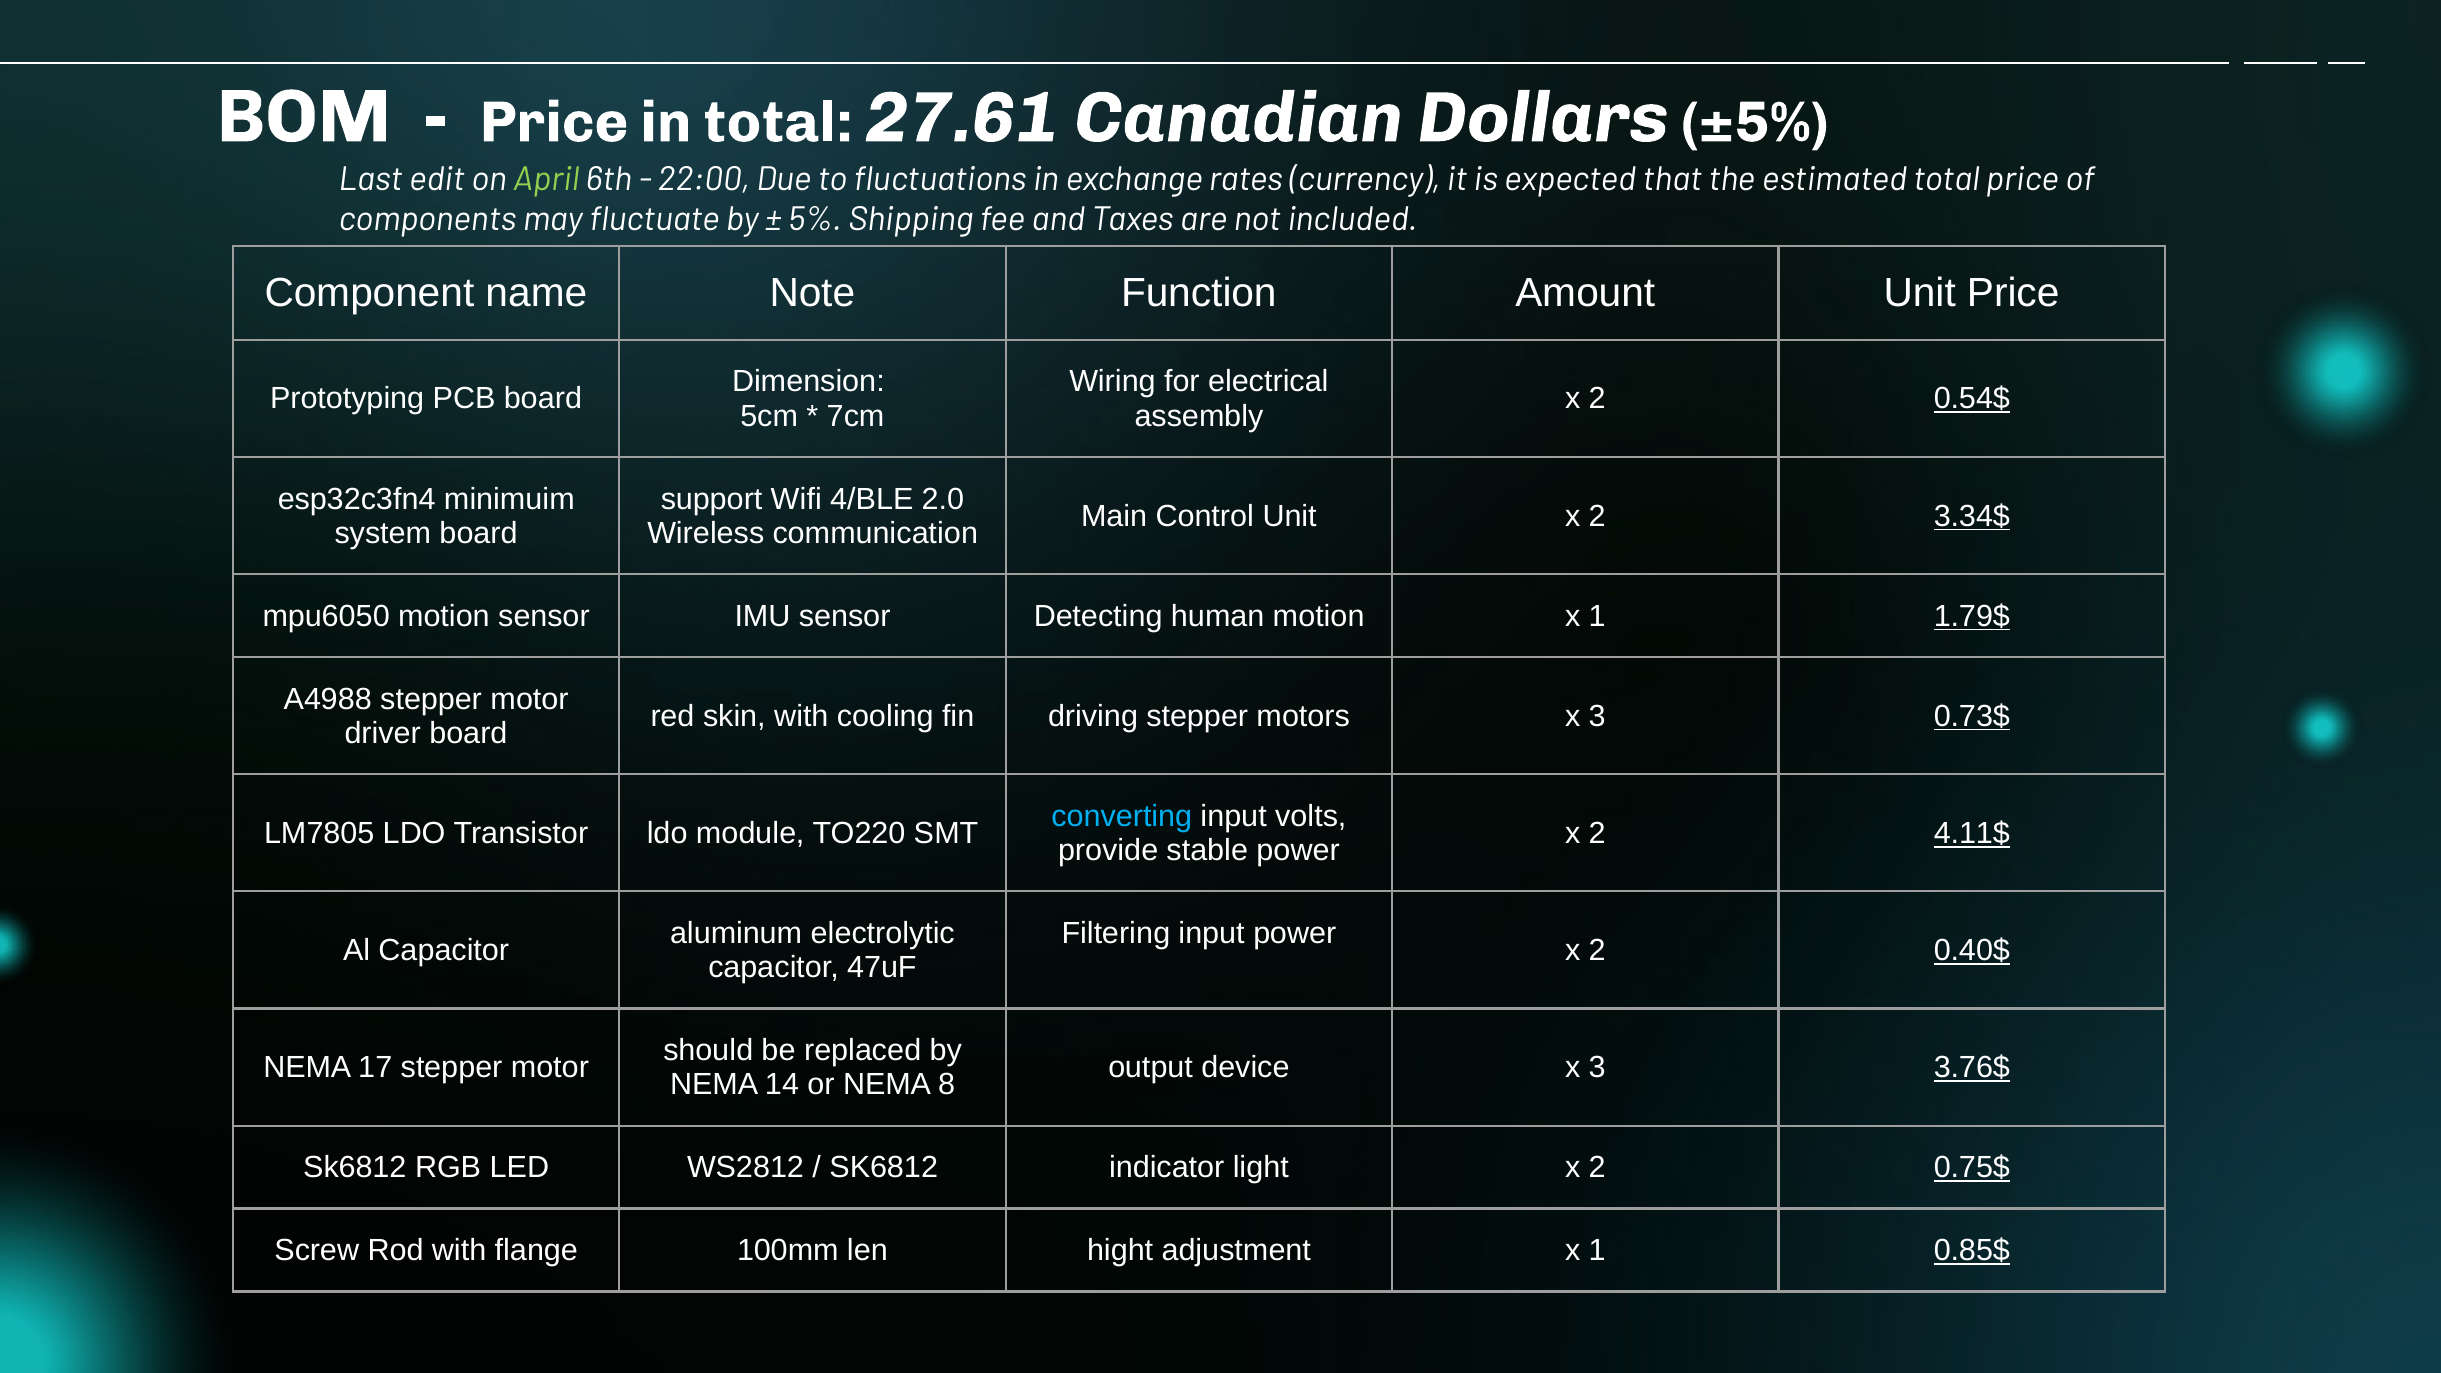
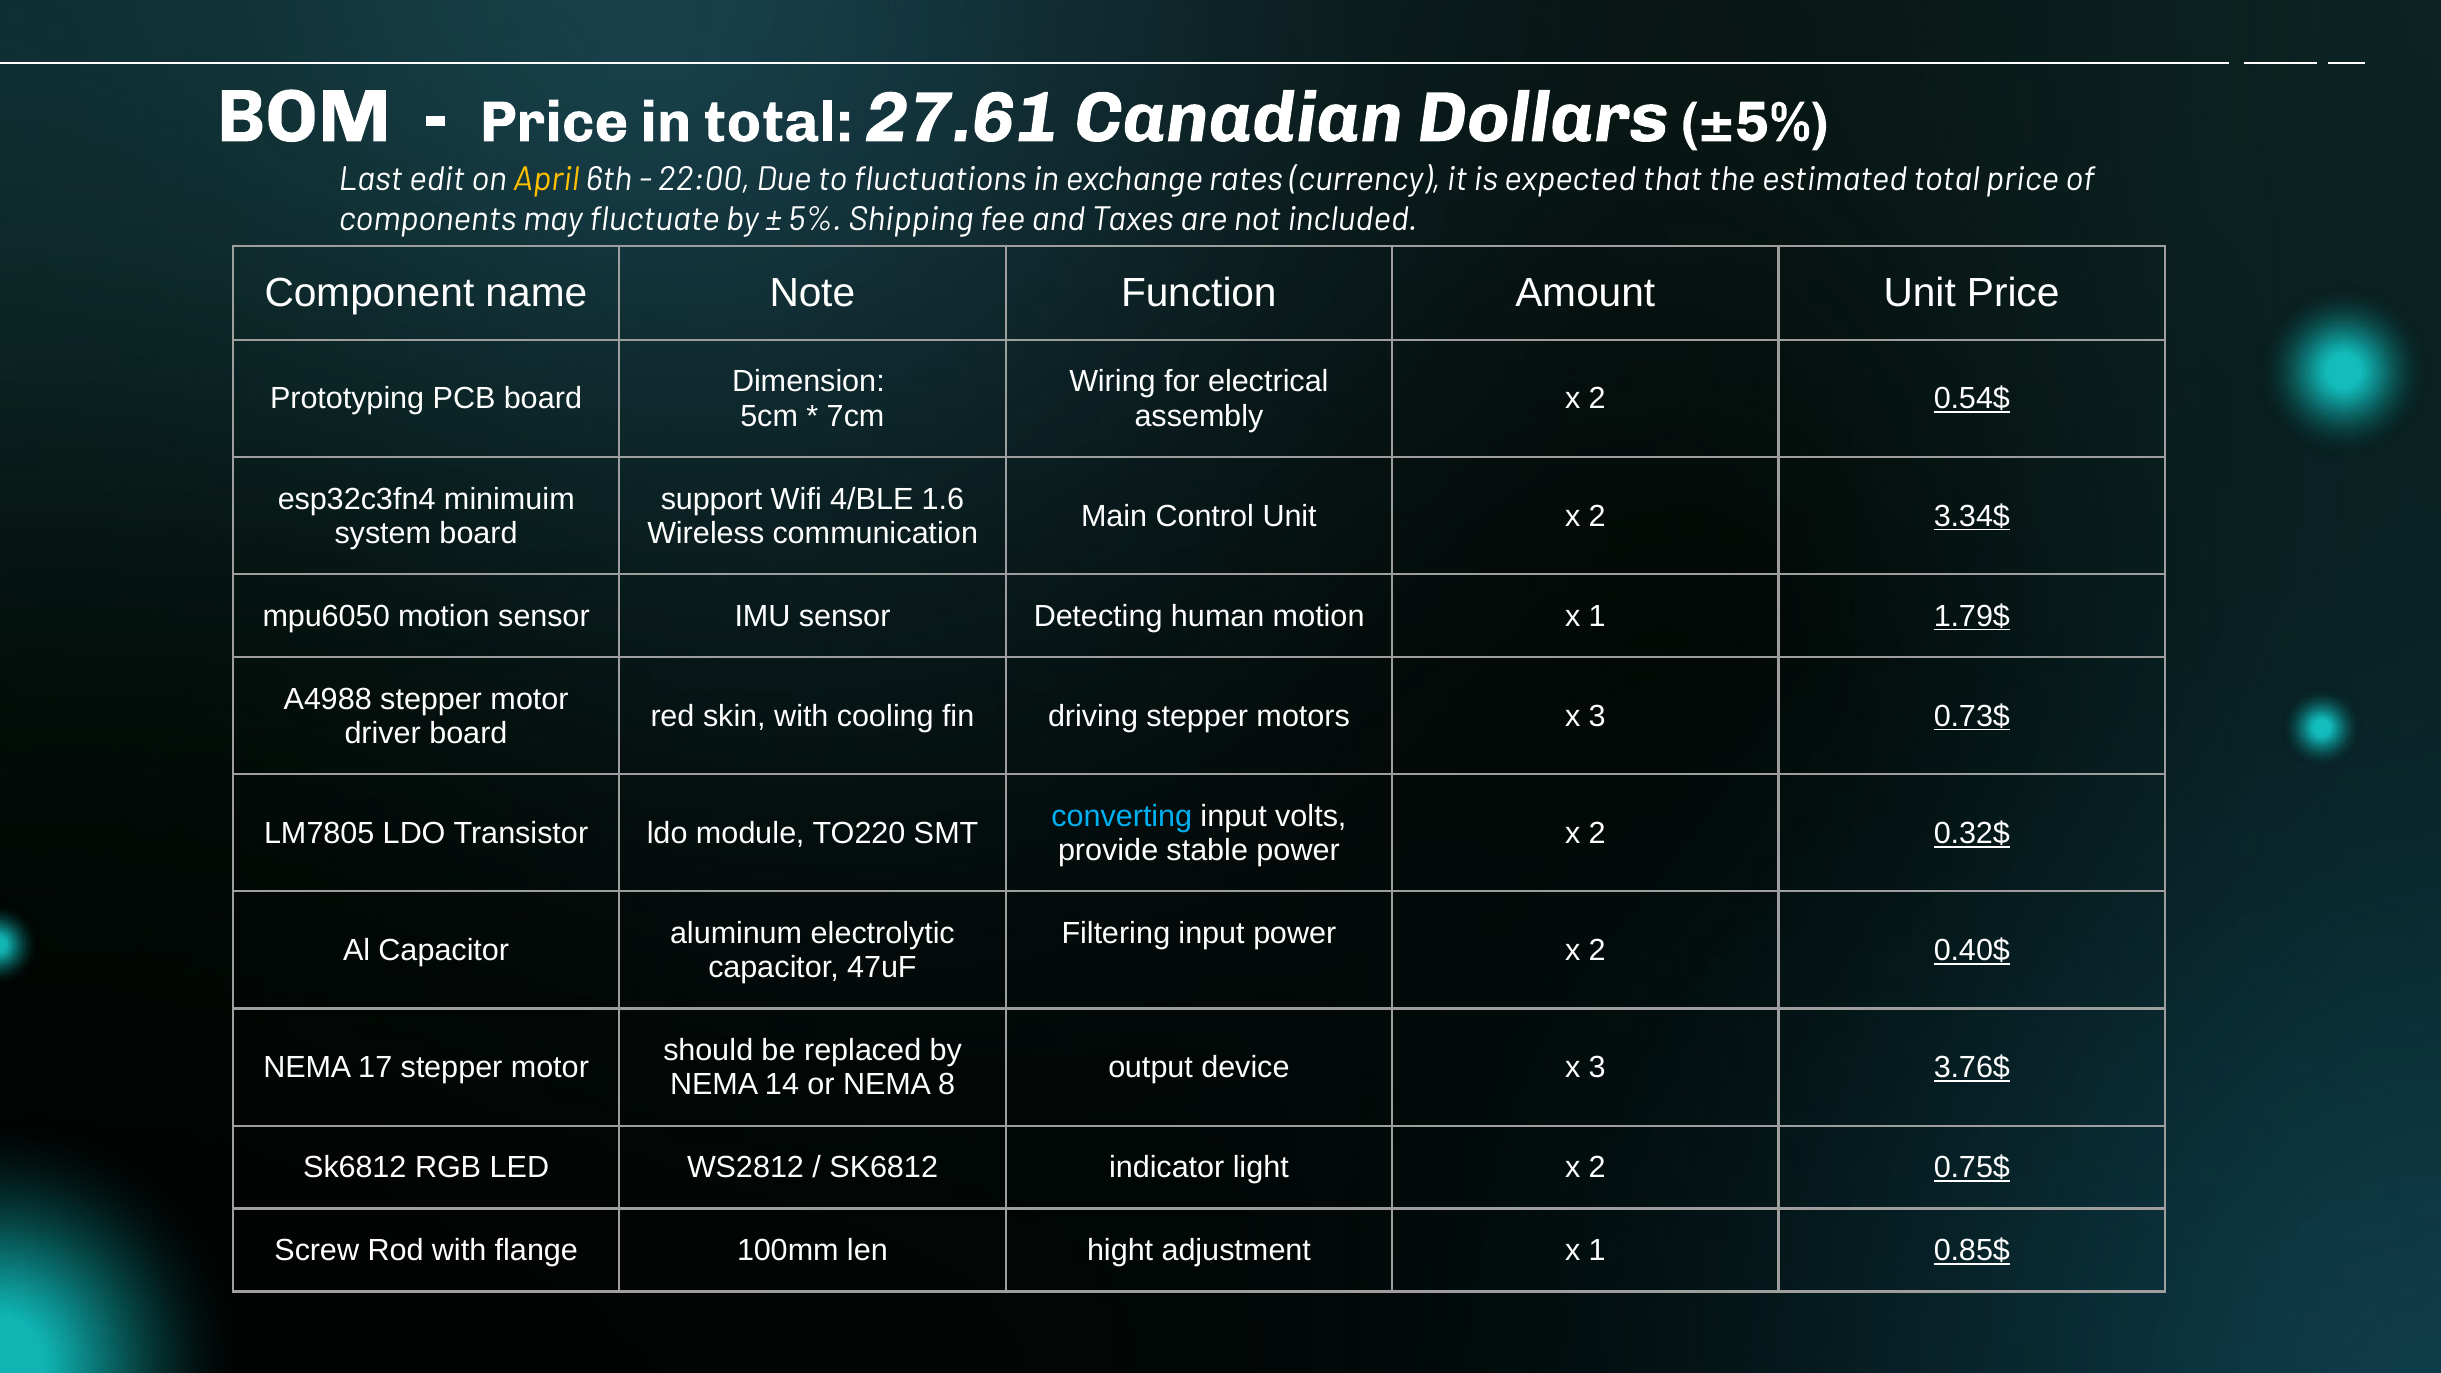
April colour: light green -> yellow (546, 179)
2.0: 2.0 -> 1.6 (943, 499)
4.11$: 4.11$ -> 0.32$ (1972, 833)
